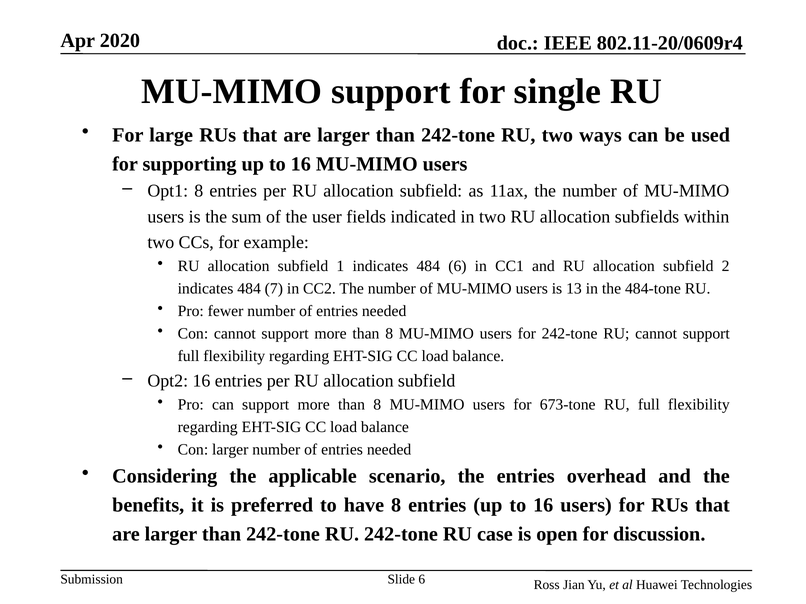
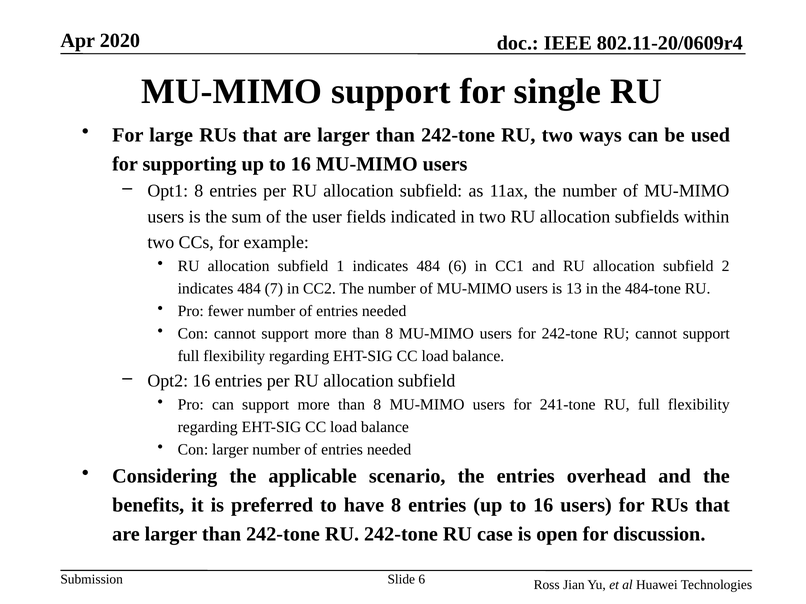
673-tone: 673-tone -> 241-tone (568, 405)
